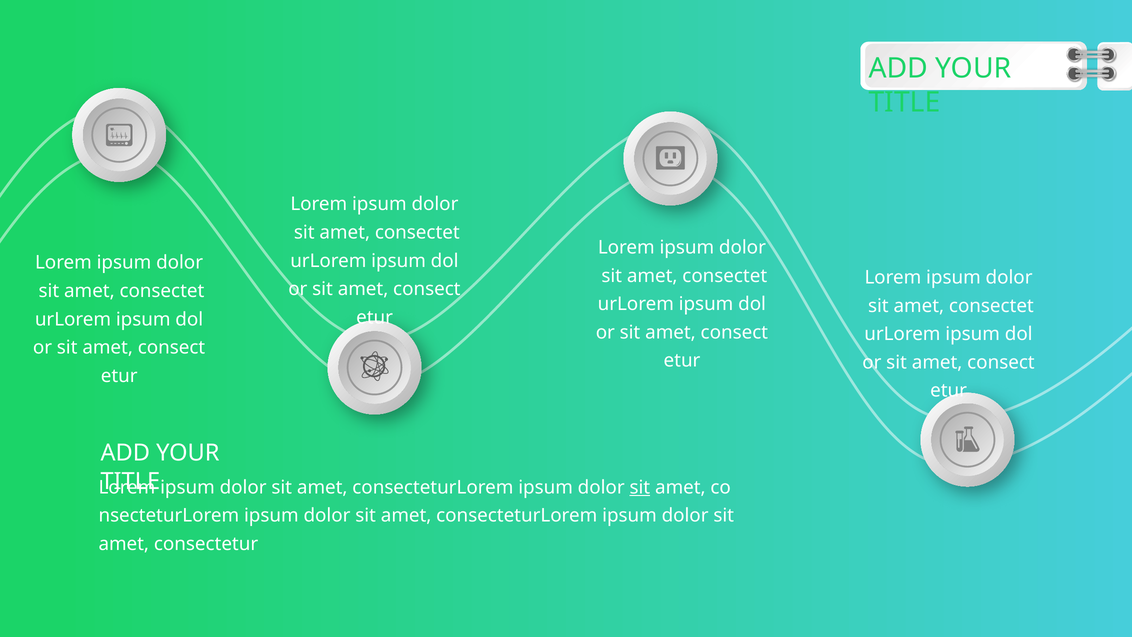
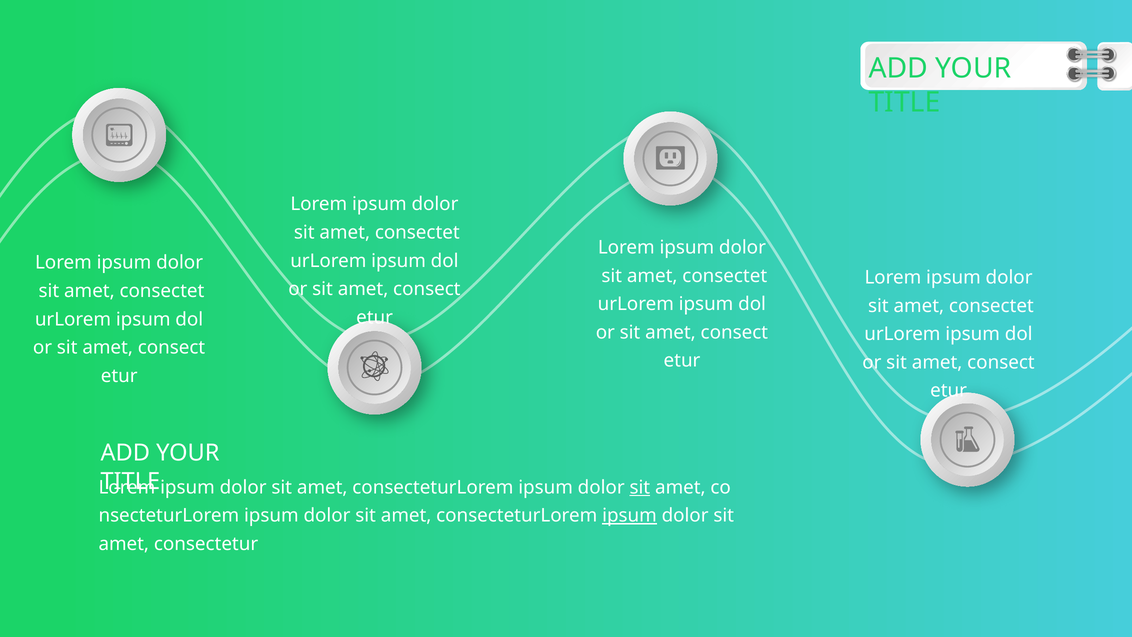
ipsum underline: none -> present (630, 515)
